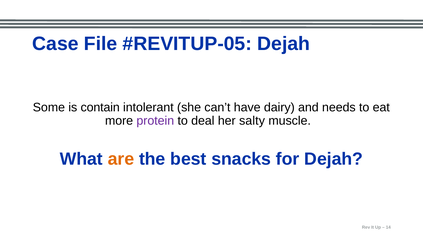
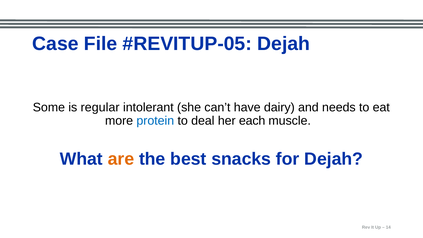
contain: contain -> regular (100, 107)
protein colour: purple -> blue (155, 121)
salty: salty -> each (252, 121)
